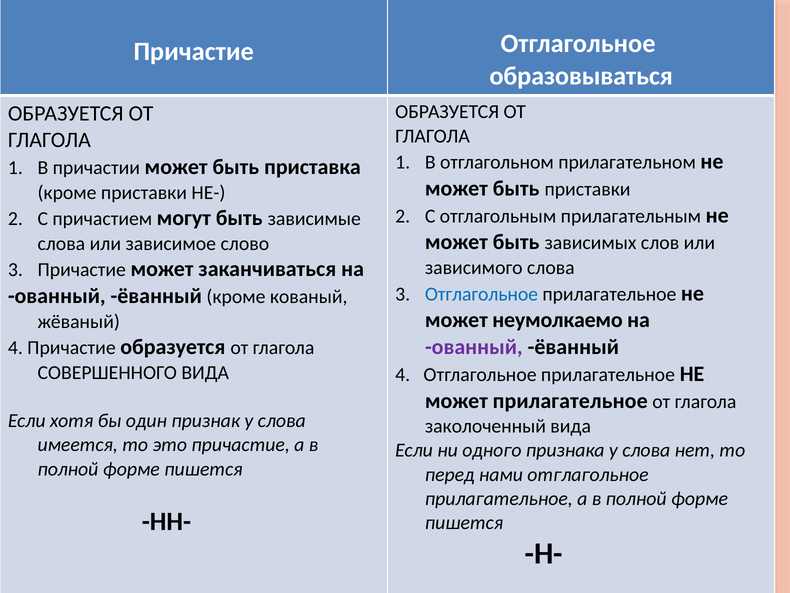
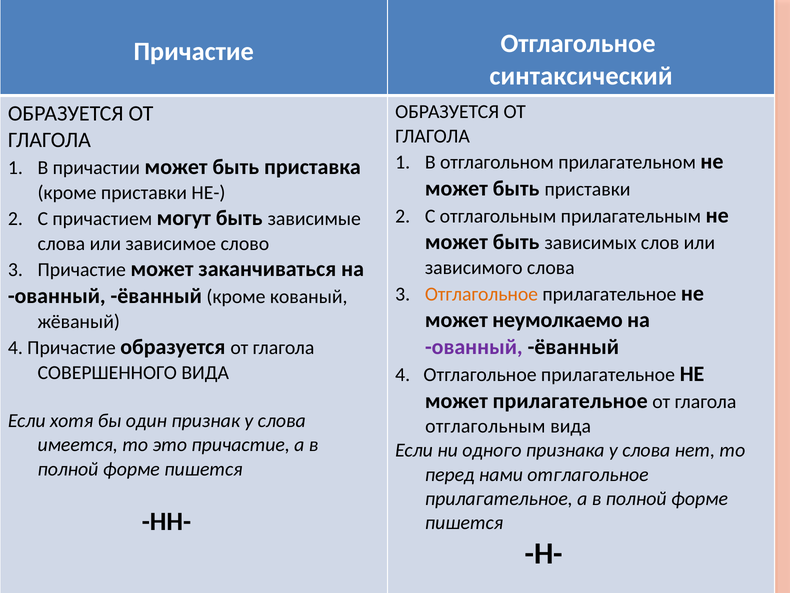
образовываться: образовываться -> синтаксический (581, 76)
Отглагольное colour: blue -> orange (481, 294)
заколоченный: заколоченный -> отглагольным (485, 426)
